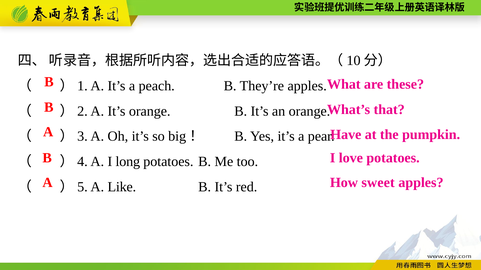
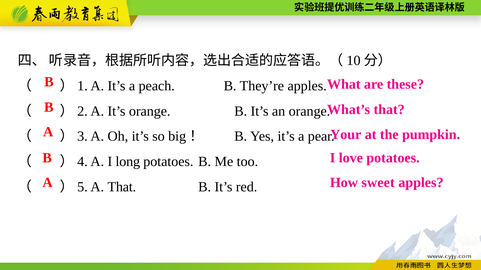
Have: Have -> Your (346, 135)
A Like: Like -> That (122, 187)
